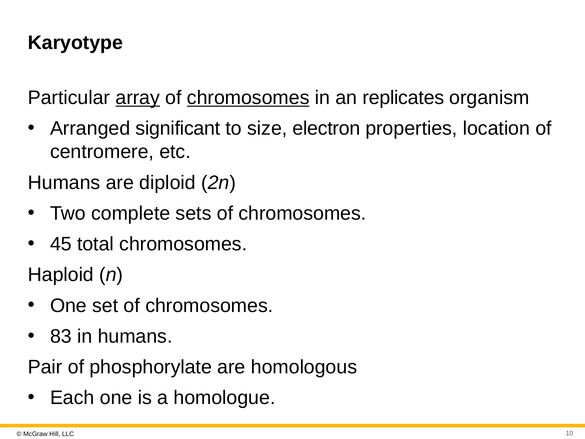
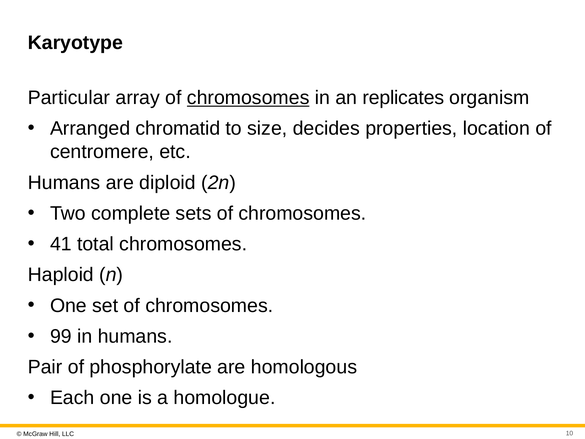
array underline: present -> none (138, 98)
significant: significant -> chromatid (178, 128)
electron: electron -> decides (326, 128)
45: 45 -> 41 (61, 244)
83: 83 -> 99 (61, 336)
